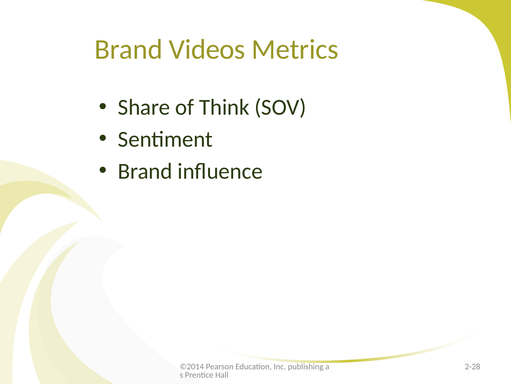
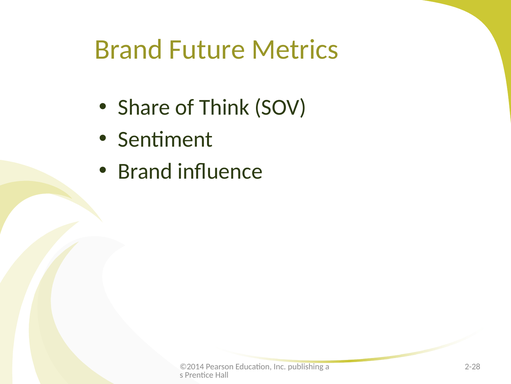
Videos: Videos -> Future (207, 49)
